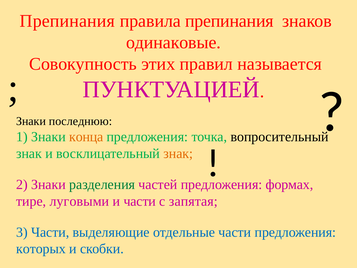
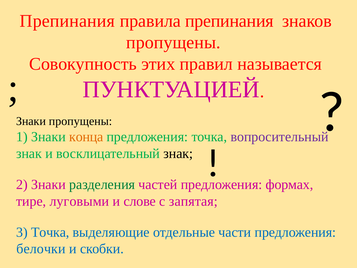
одинаковые: одинаковые -> пропущены (173, 42)
Знаки последнюю: последнюю -> пропущены (81, 121)
вопросительный colour: black -> purple (280, 137)
знак colour: orange -> black (178, 153)
и части: части -> слове (140, 201)
3 Части: Части -> Точка (50, 232)
которых: которых -> белочки (41, 249)
